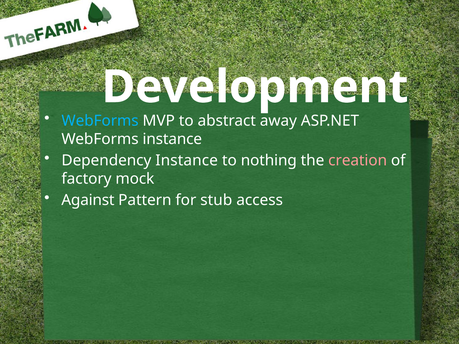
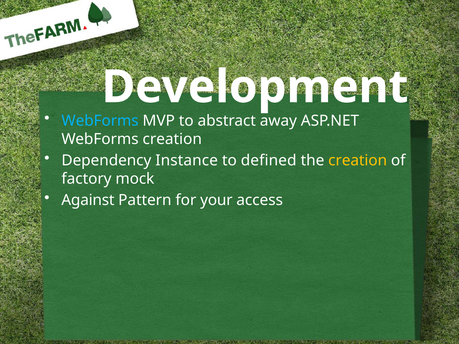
WebForms instance: instance -> creation (172, 139)
nothing: nothing -> defined (269, 161)
creation colour: pink -> yellow (358, 161)
stub: stub -> your (216, 200)
